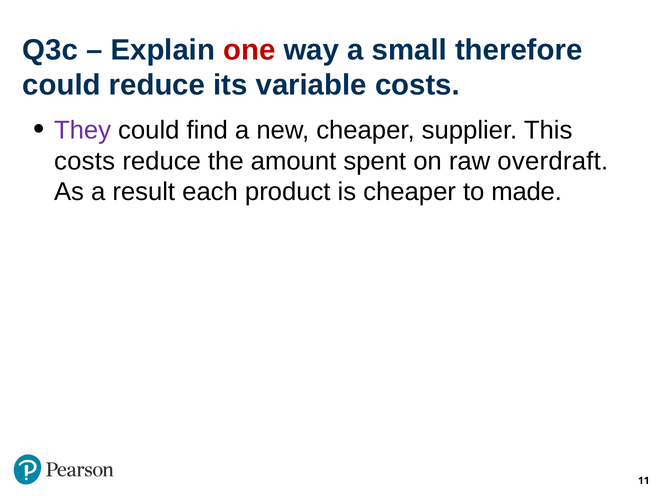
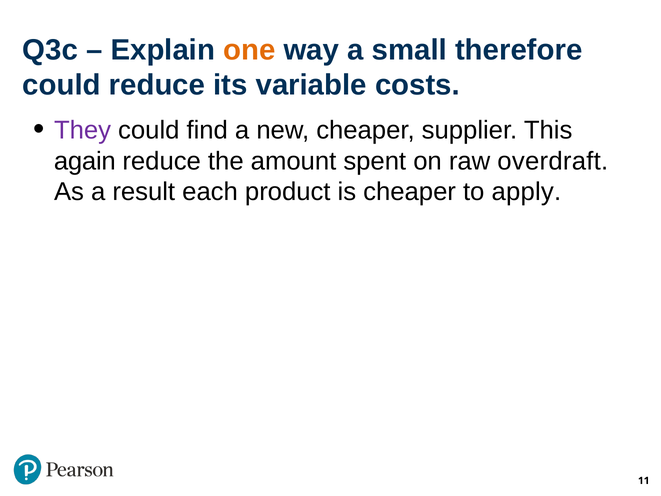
one colour: red -> orange (249, 50)
costs: costs -> again (85, 161)
made: made -> apply (526, 192)
